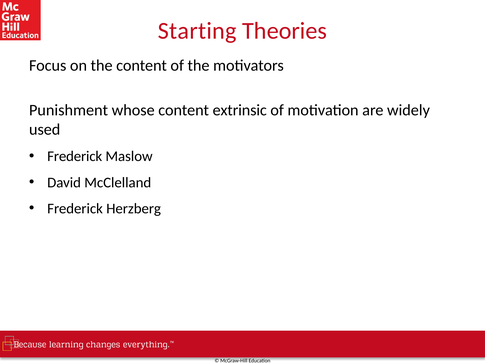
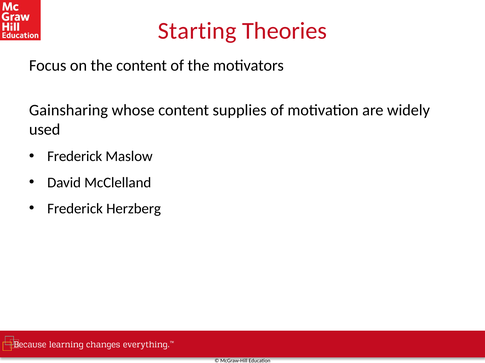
Punishment: Punishment -> Gainsharing (69, 110)
extrinsic: extrinsic -> supplies (240, 110)
